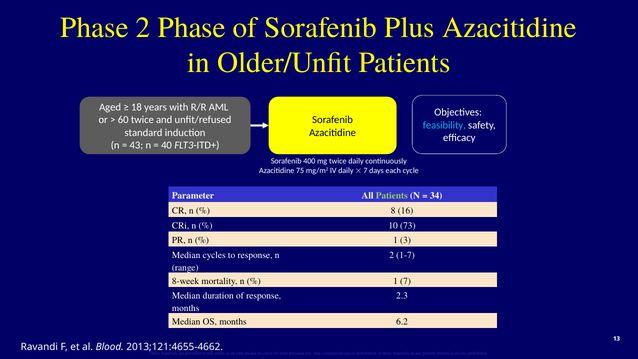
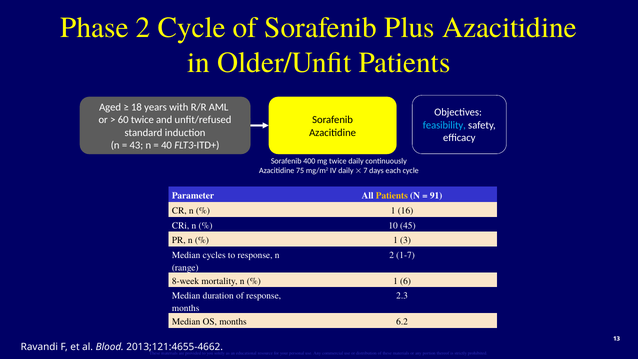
2 Phase: Phase -> Cycle (192, 28)
Patients colour: light green -> yellow (392, 196)
34: 34 -> 91 (436, 196)
8: 8 -> 1 (393, 211)
73: 73 -> 45 (408, 225)
1 7: 7 -> 6 (406, 281)
